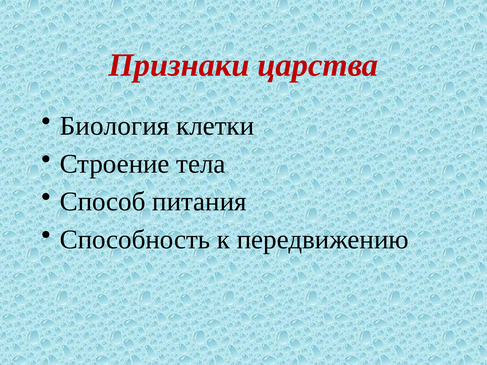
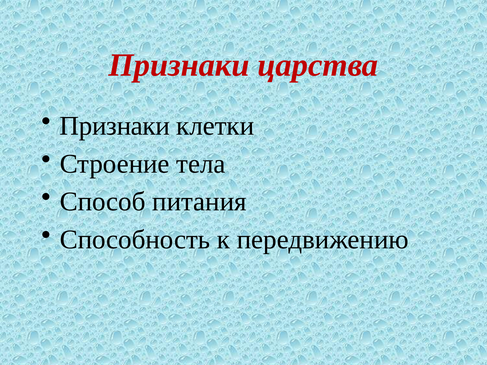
Биология: Биология -> Признаки (115, 126)
